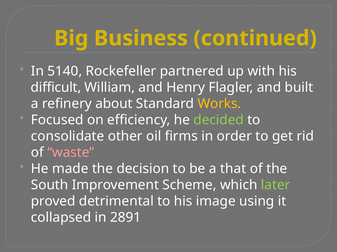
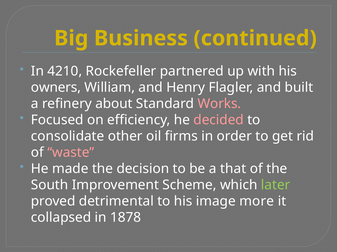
5140: 5140 -> 4210 (65, 71)
difficult: difficult -> owners (56, 88)
Works colour: yellow -> pink (219, 104)
decided colour: light green -> pink (219, 120)
using: using -> more (257, 202)
2891: 2891 -> 1878 (126, 218)
